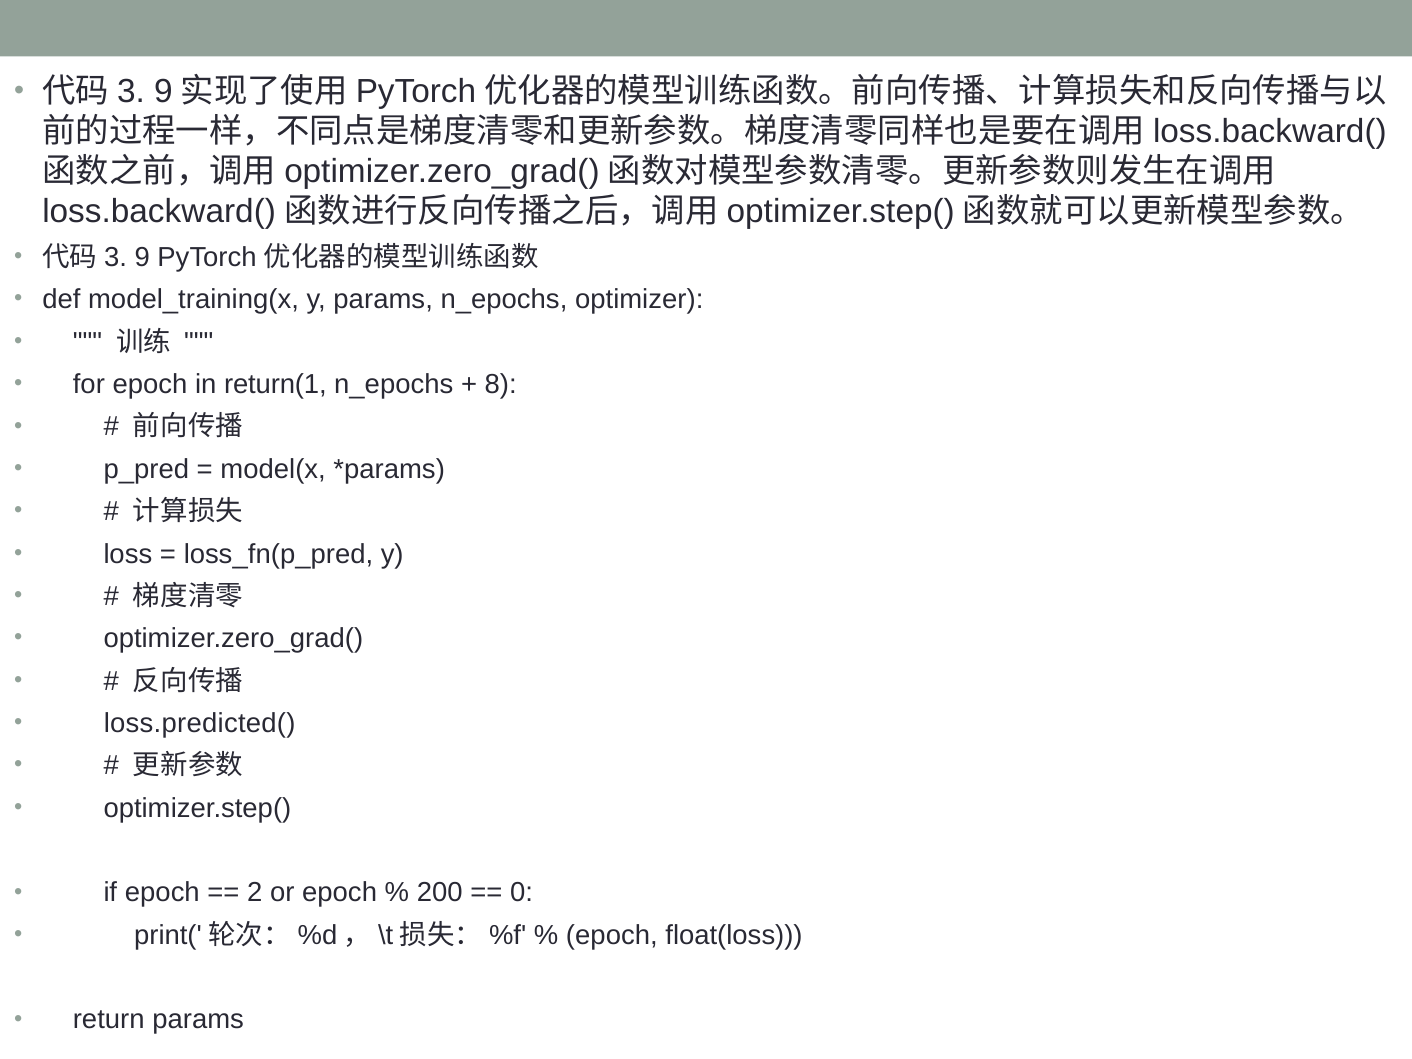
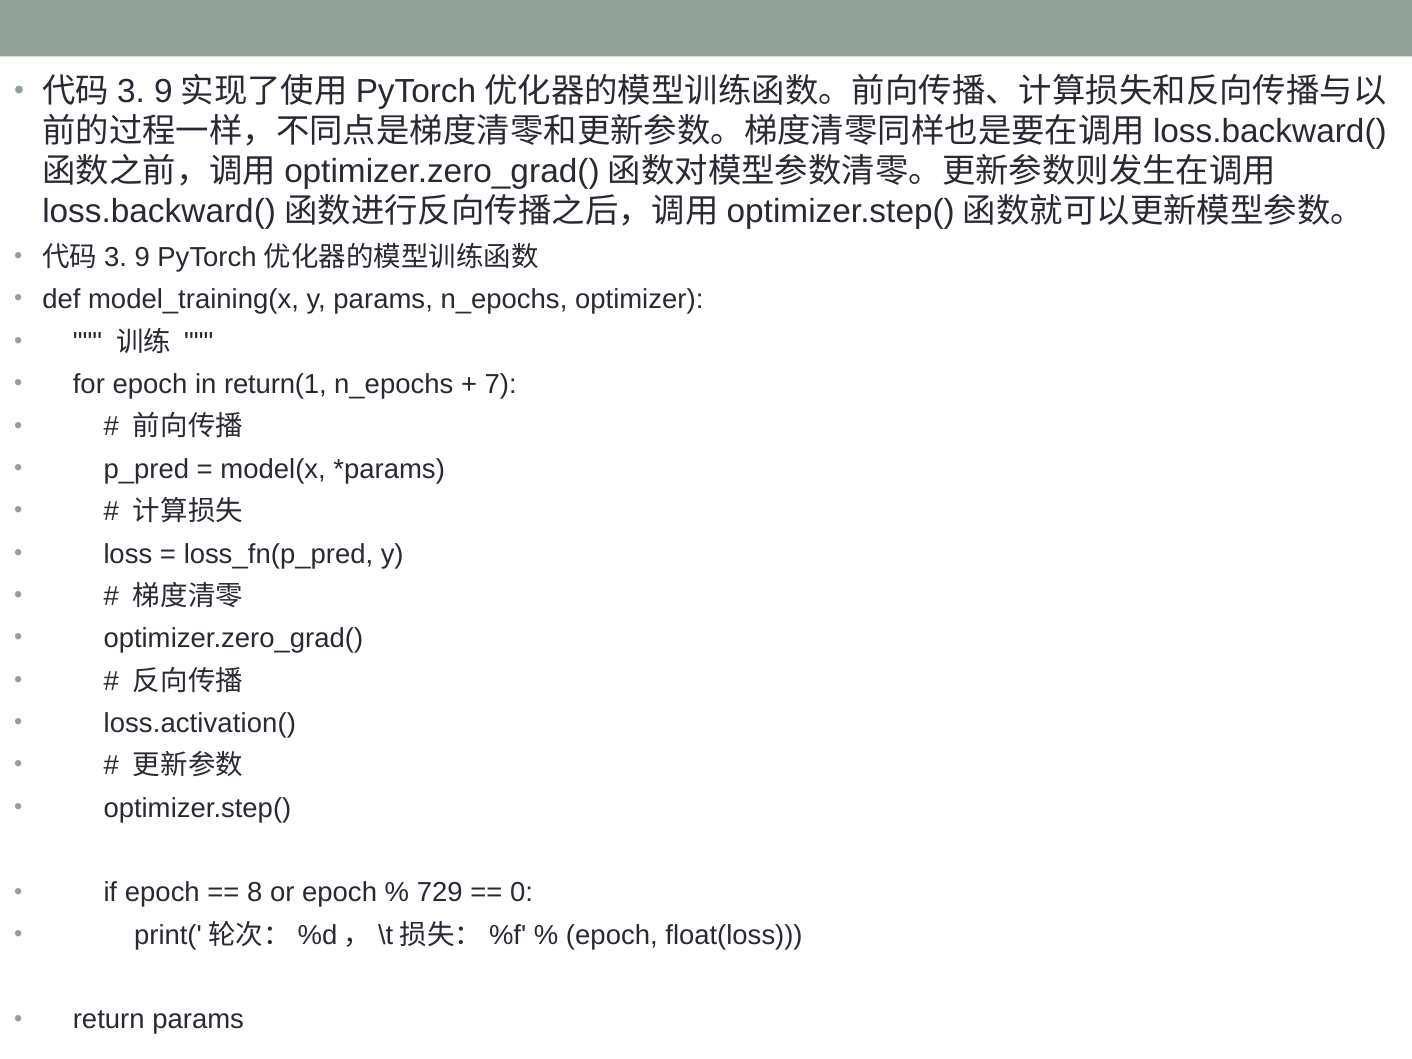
8: 8 -> 7 (501, 385)
loss.predicted(: loss.predicted( -> loss.activation( (200, 723)
2: 2 -> 8 (255, 893)
200: 200 -> 729 (440, 893)
